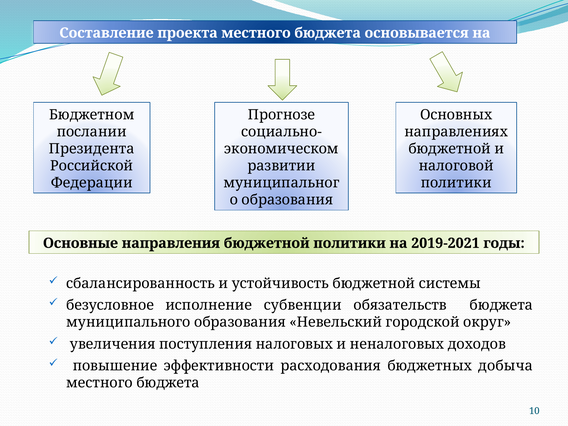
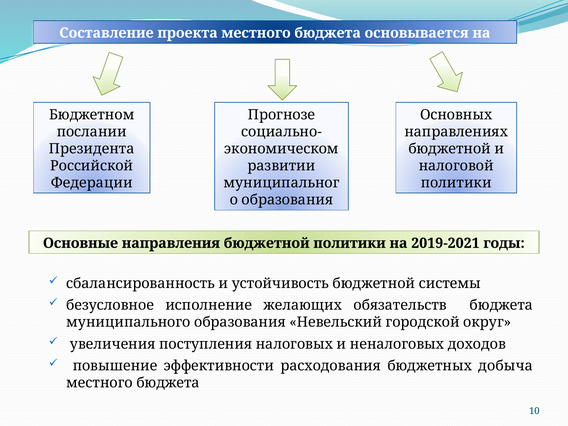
субвенции: субвенции -> желающих (303, 305)
